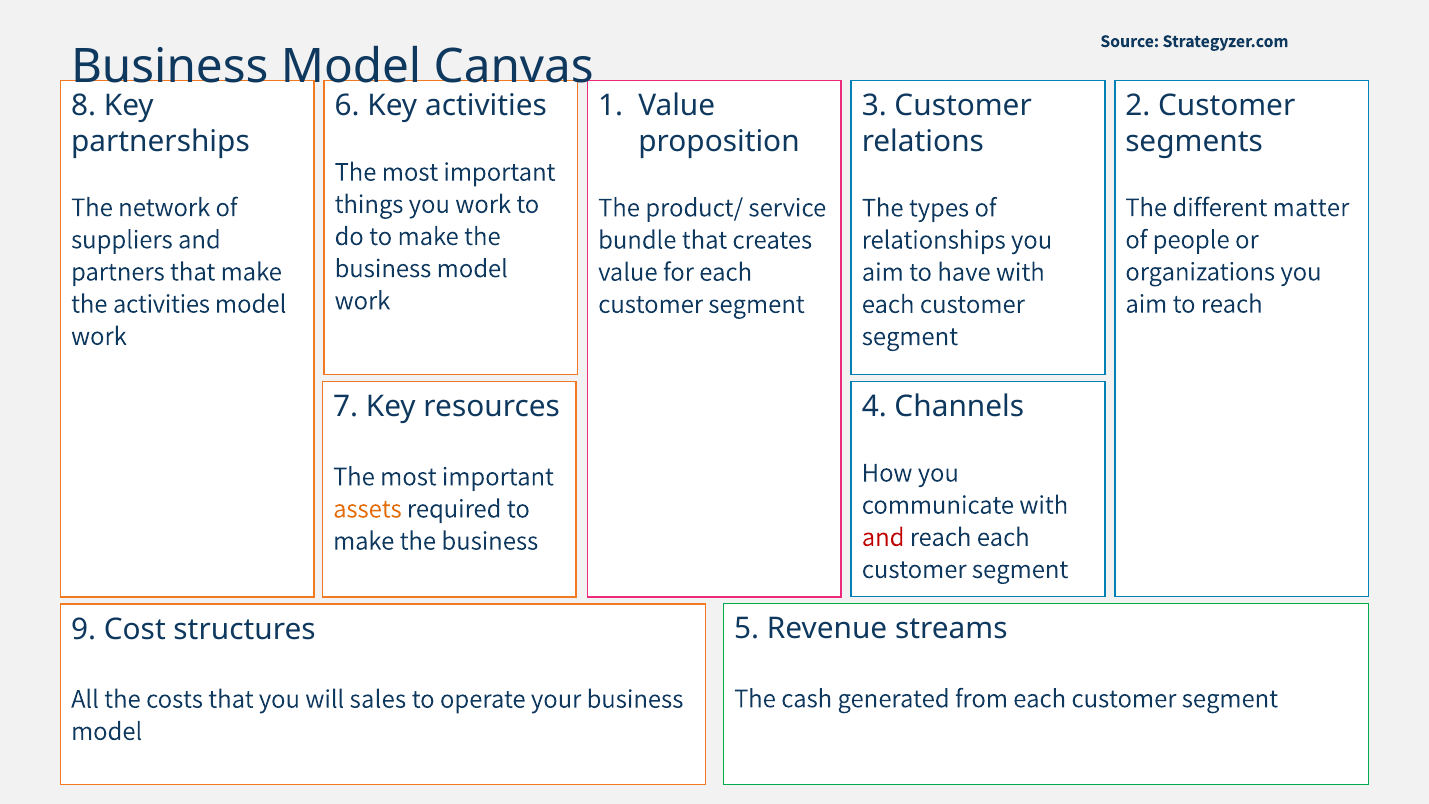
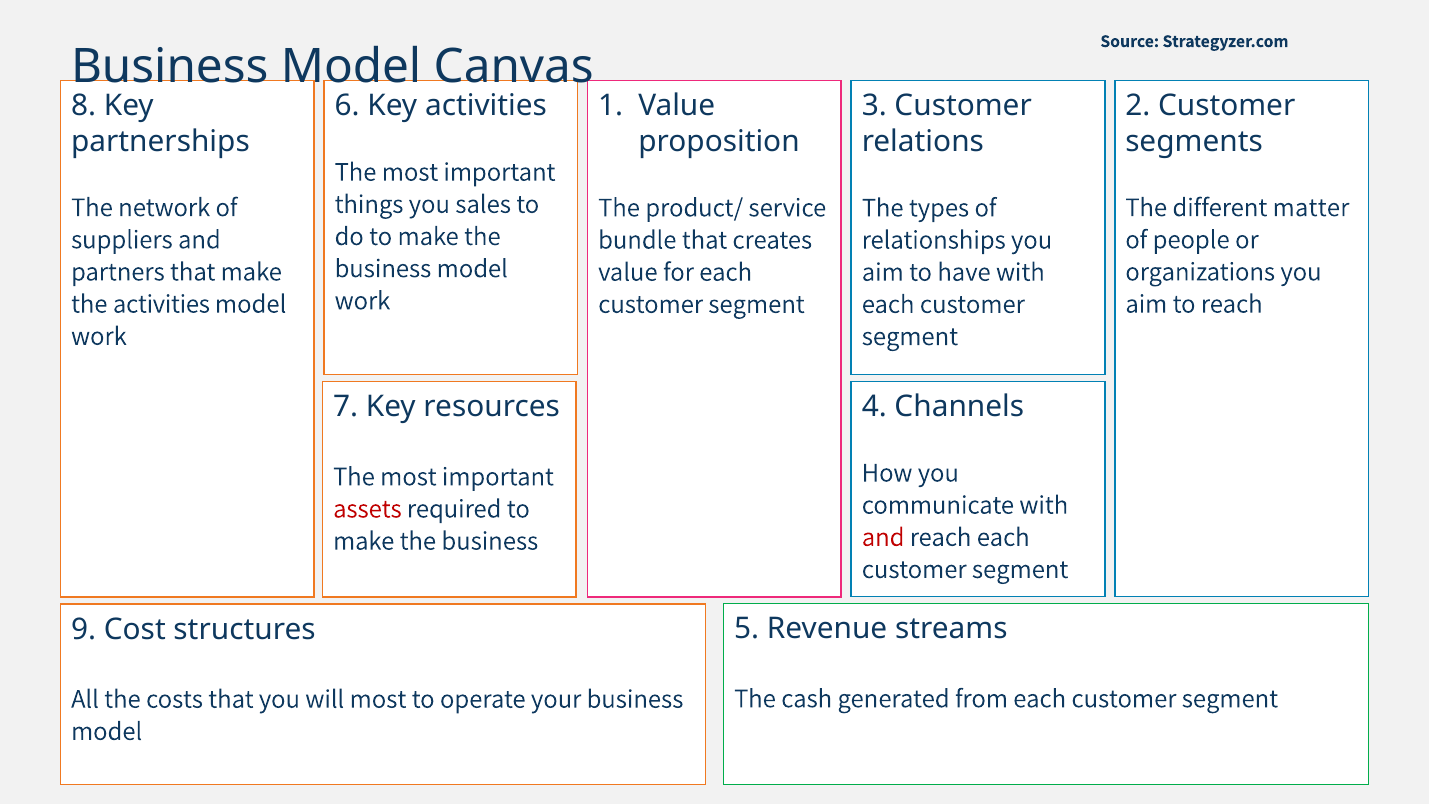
you work: work -> sales (483, 204)
assets colour: orange -> red (367, 509)
will sales: sales -> most (378, 699)
